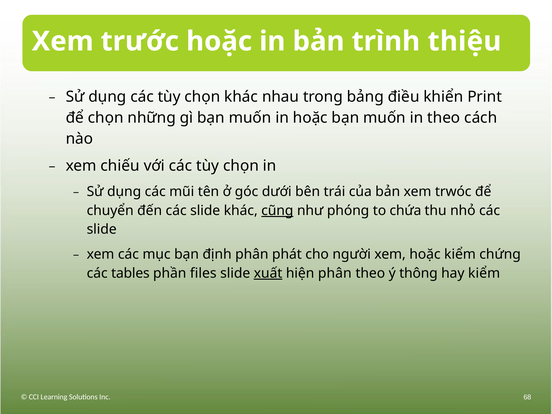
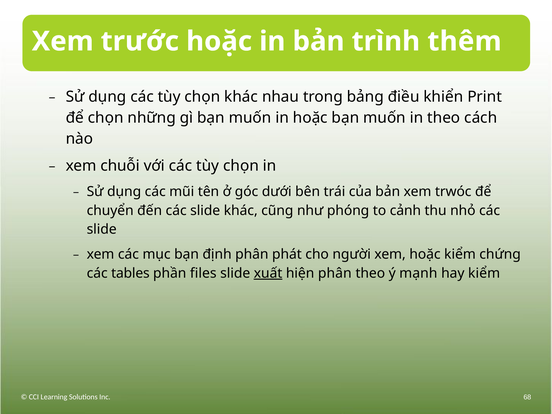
thiệu: thiệu -> thêm (464, 41)
chiếu: chiếu -> chuỗi (120, 166)
cũng underline: present -> none (277, 210)
chứa: chứa -> cảnh (405, 210)
thông: thông -> mạnh (418, 273)
